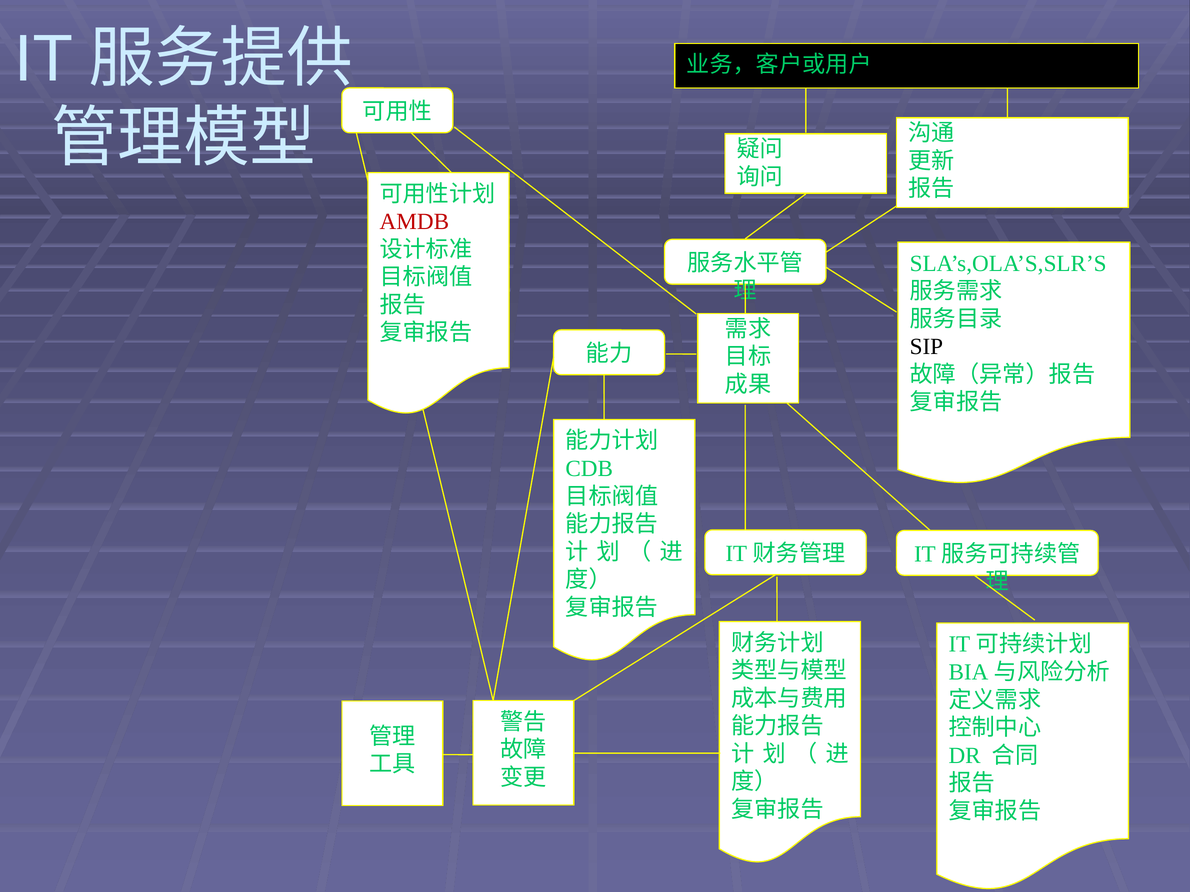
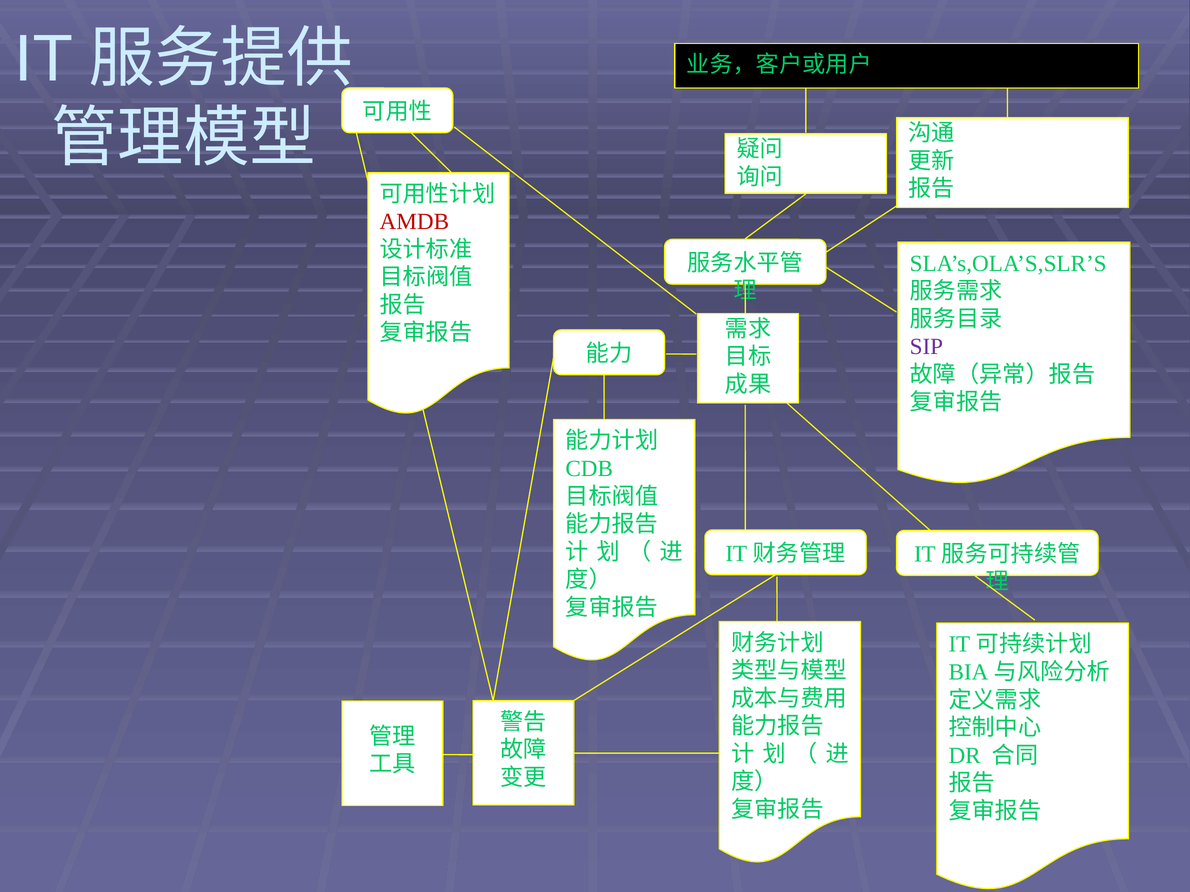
SIP colour: black -> purple (926, 347)
